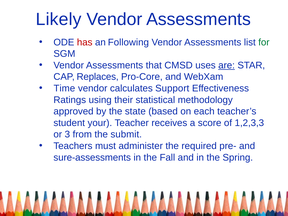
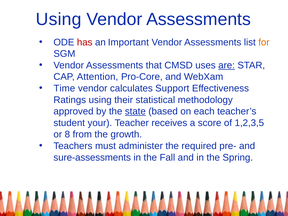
Likely: Likely -> Using (59, 19)
Following: Following -> Important (128, 42)
for colour: green -> orange (264, 42)
Replaces: Replaces -> Attention (98, 77)
state underline: none -> present (135, 111)
1,2,3,3: 1,2,3,3 -> 1,2,3,5 (249, 123)
3: 3 -> 8 (67, 134)
submit: submit -> growth (126, 134)
